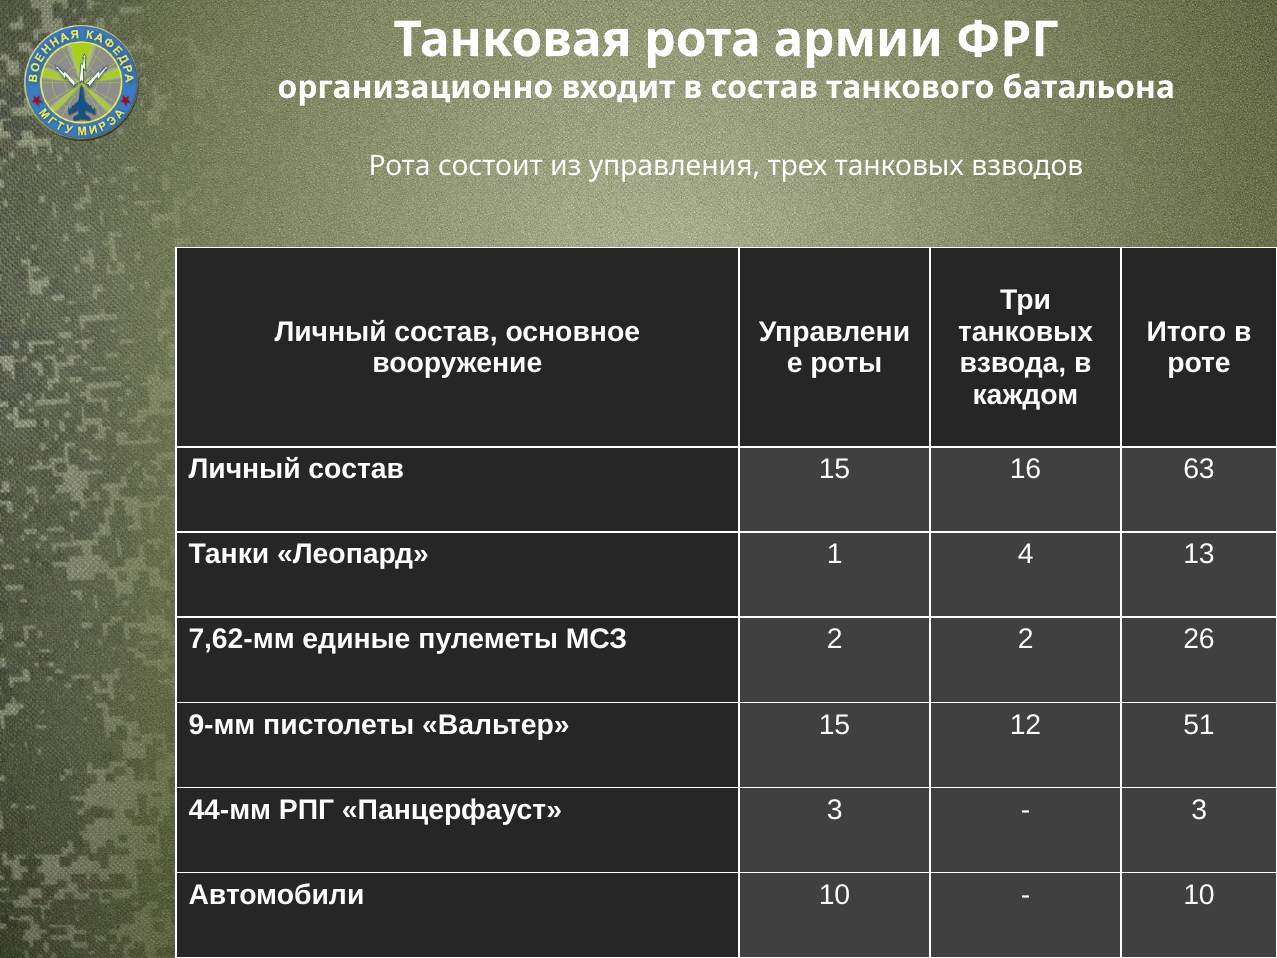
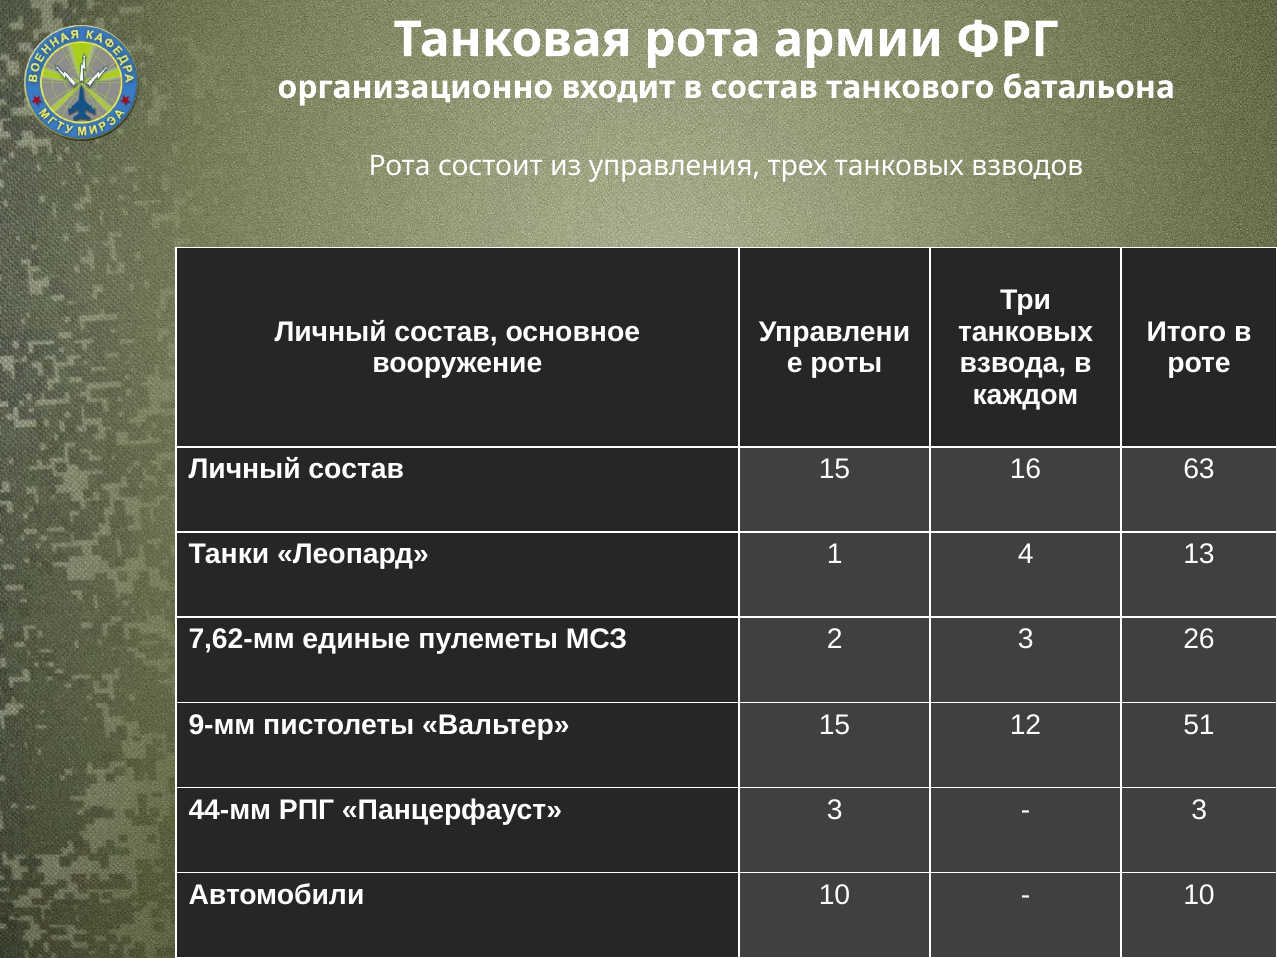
2 2: 2 -> 3 (1026, 639)
